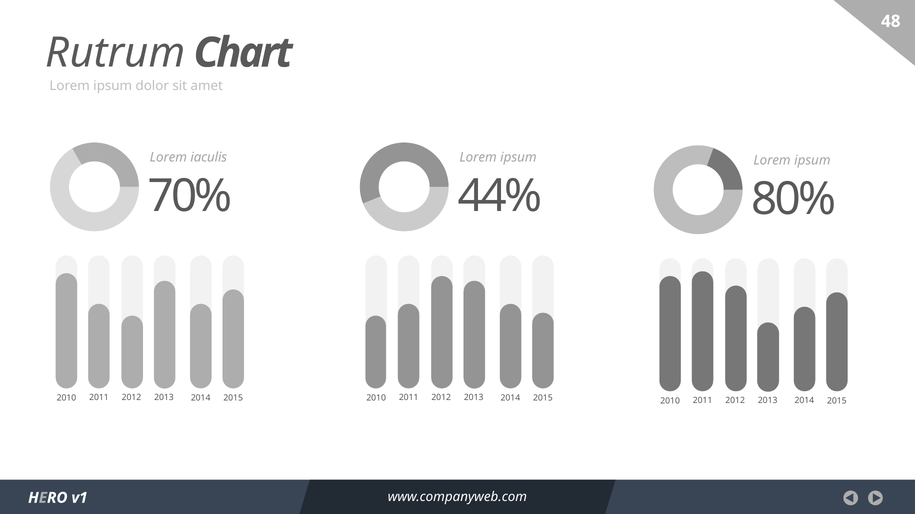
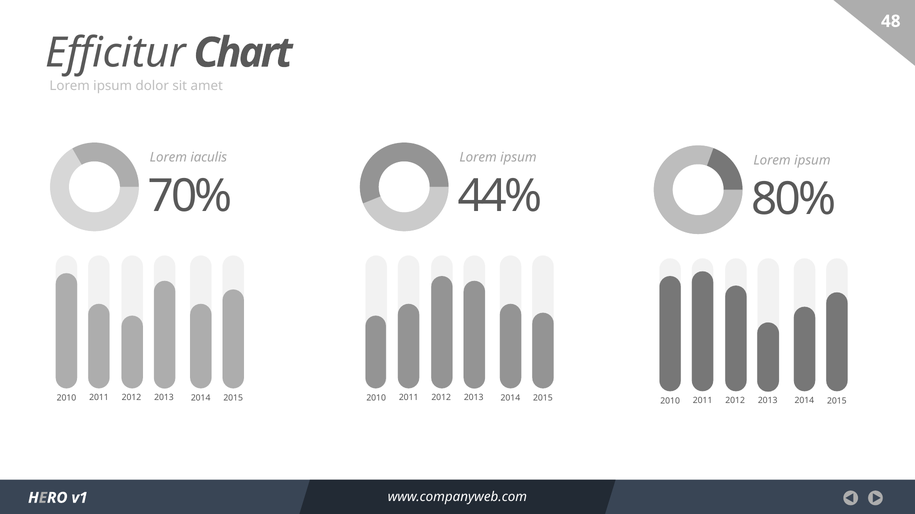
Rutrum: Rutrum -> Efficitur (116, 53)
